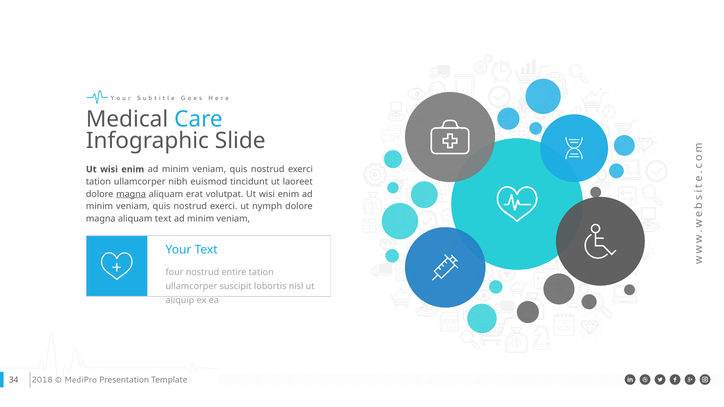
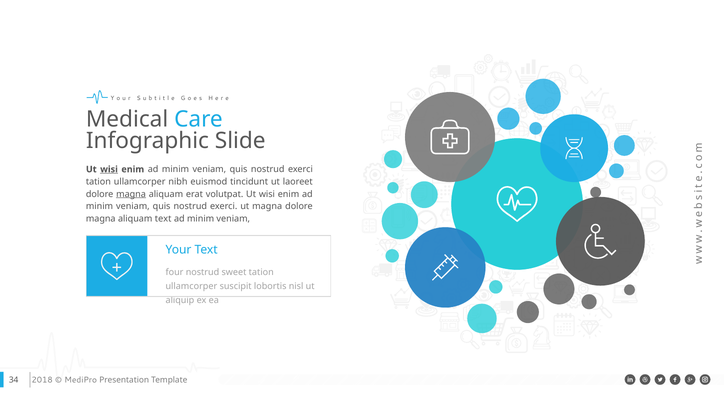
wisi underline: none -> present (109, 169)
ut nymph: nymph -> magna (267, 207)
entire: entire -> sweet (234, 272)
